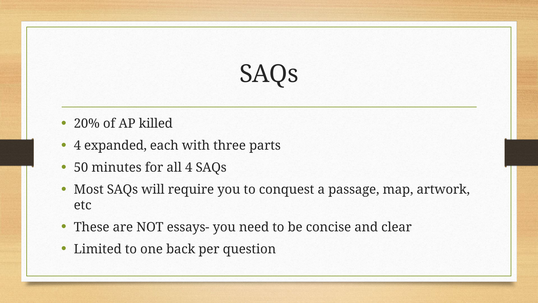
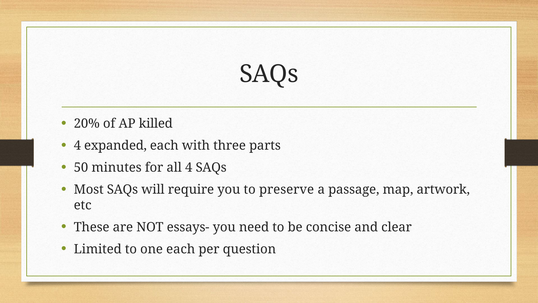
conquest: conquest -> preserve (287, 189)
one back: back -> each (181, 249)
